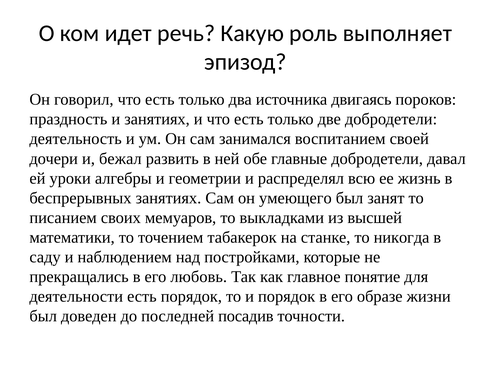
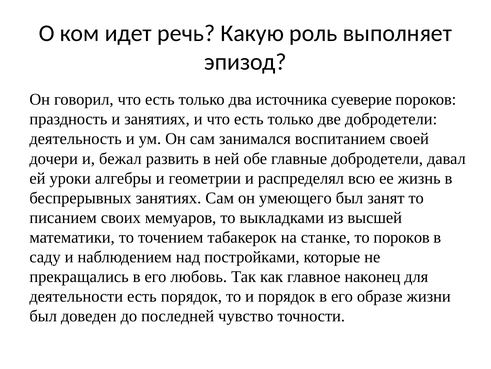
двигаясь: двигаясь -> суеверие (361, 99)
то никогда: никогда -> пороков (402, 237)
понятие: понятие -> наконец (372, 276)
посадив: посадив -> чувство (246, 315)
